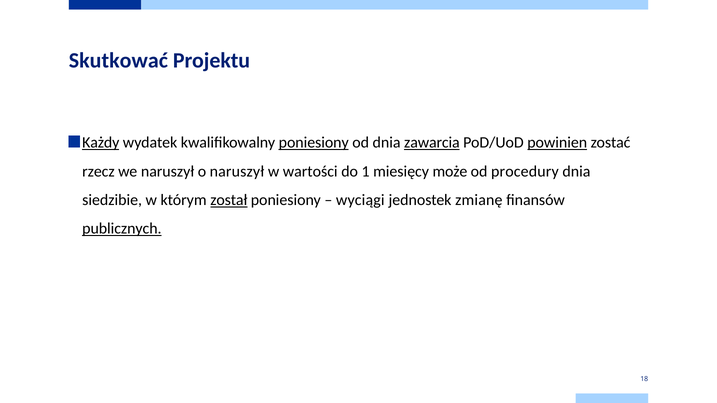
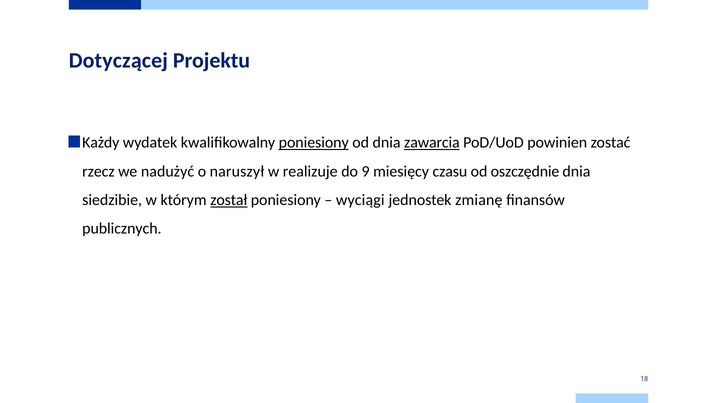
Skutkować: Skutkować -> Dotyczącej (118, 61)
Każdy underline: present -> none (101, 143)
powinien underline: present -> none (557, 143)
we naruszył: naruszył -> nadużyć (168, 171)
wartości: wartości -> realizuje (310, 171)
1: 1 -> 9 (366, 171)
może: może -> czasu (450, 171)
procedury: procedury -> oszczędnie (525, 171)
publicznych underline: present -> none (122, 229)
